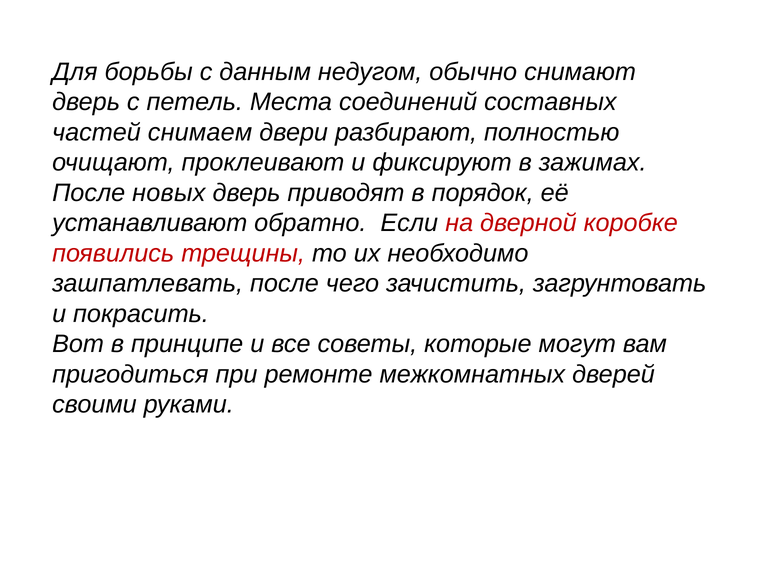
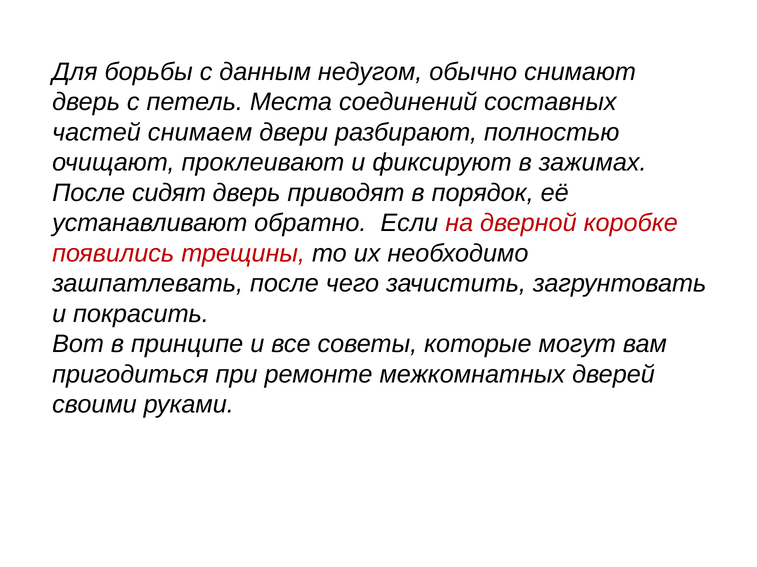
новых: новых -> сидят (169, 193)
